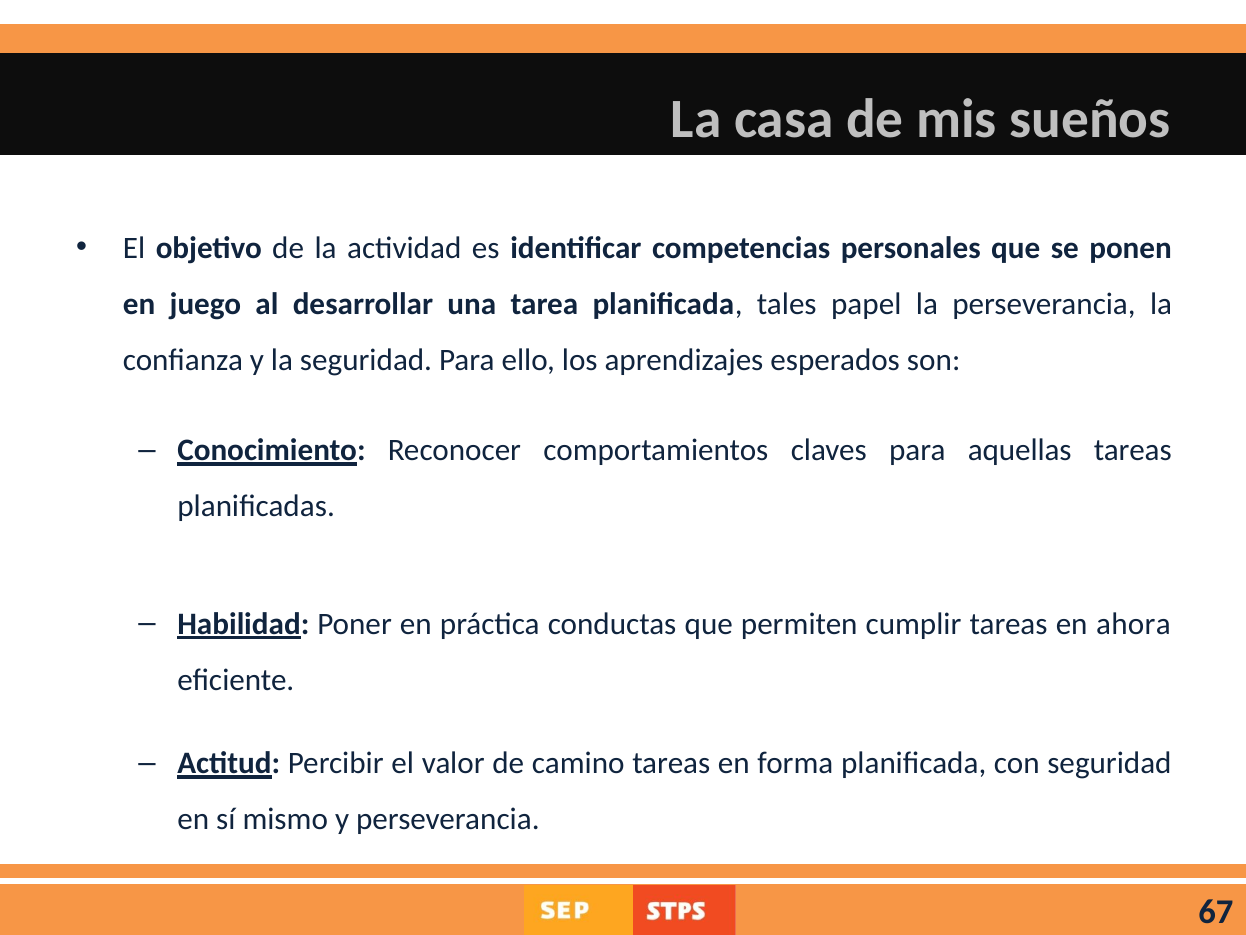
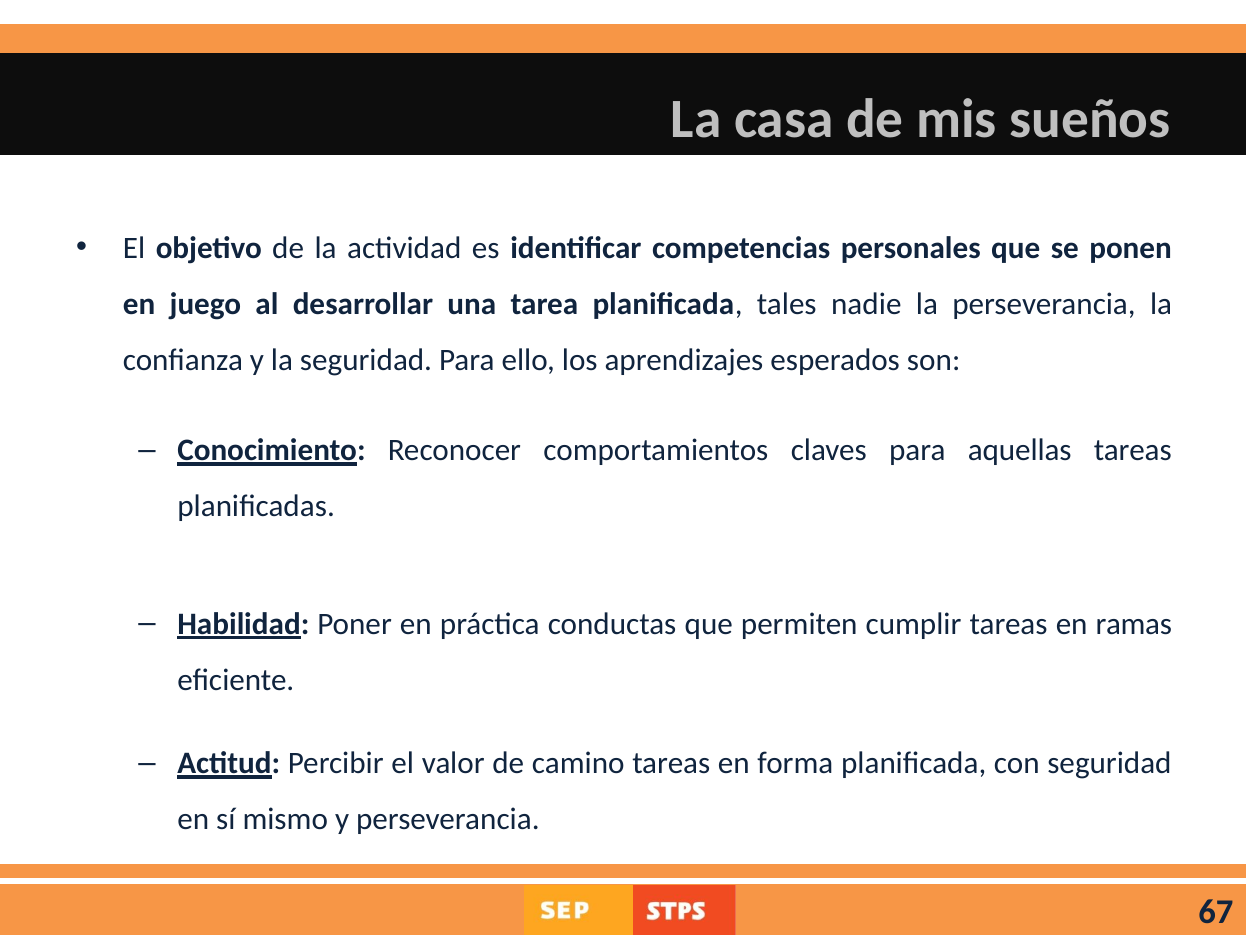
papel: papel -> nadie (866, 304)
ahora: ahora -> ramas (1134, 624)
